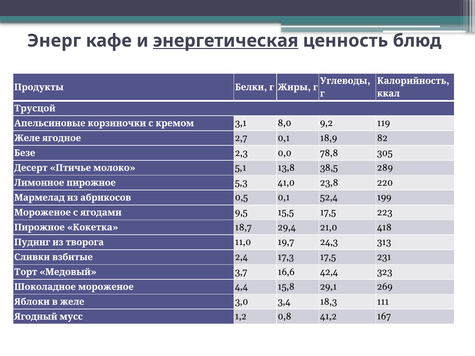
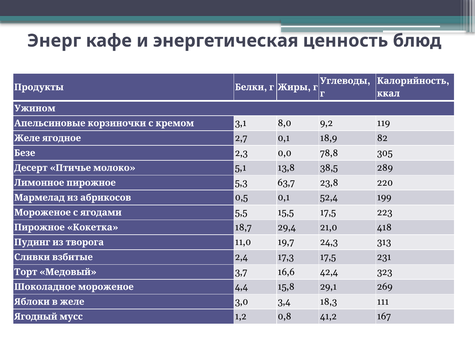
энергетическая underline: present -> none (226, 41)
Трусцой: Трусцой -> Ужином (35, 108)
41,0: 41,0 -> 63,7 (286, 183)
9,5: 9,5 -> 5,5 (241, 213)
